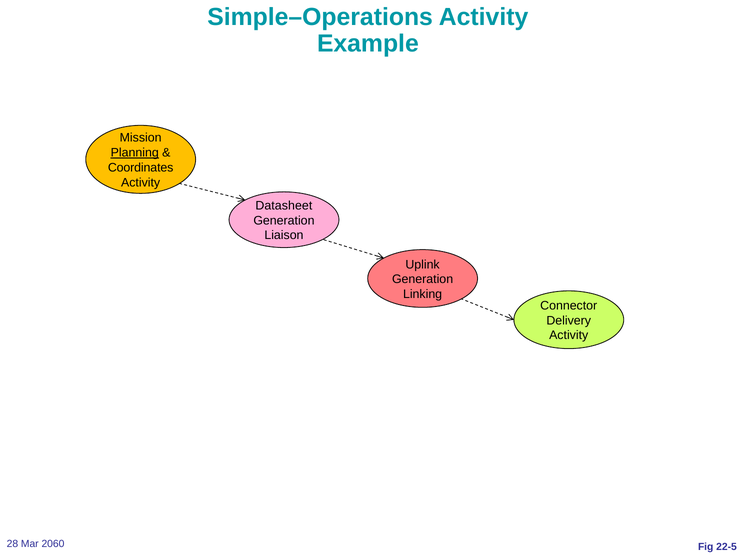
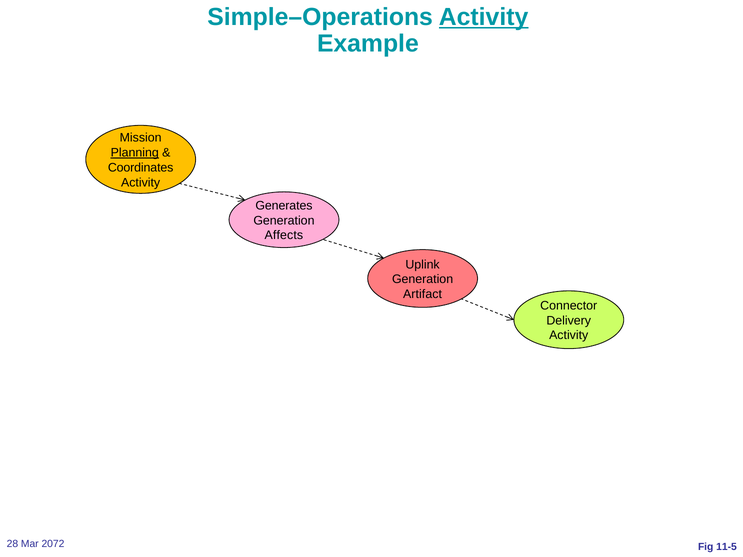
Activity underline: none -> present (484, 17)
Datasheet: Datasheet -> Generates (284, 206)
Liaison: Liaison -> Affects (284, 236)
Linking: Linking -> Artifact (423, 294)
2060: 2060 -> 2072 (53, 544)
22-5: 22-5 -> 11-5 (727, 547)
